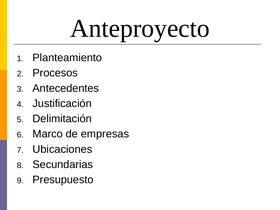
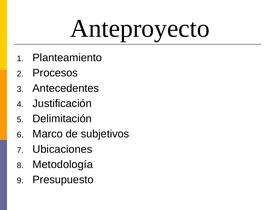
empresas: empresas -> subjetivos (105, 134)
Secundarias: Secundarias -> Metodología (63, 164)
